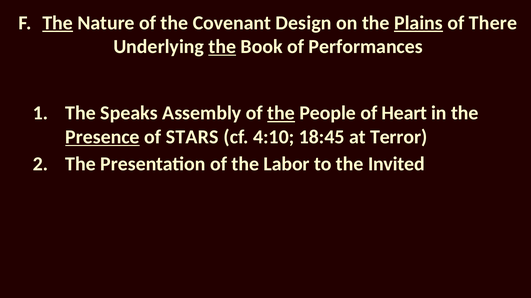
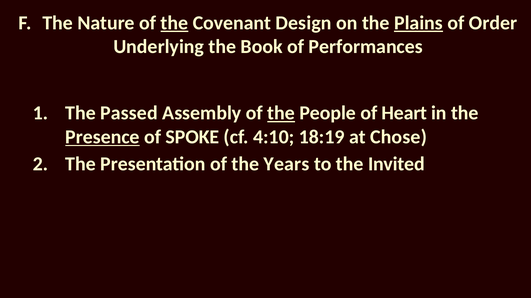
The underline: present -> none (58, 23)
the underline: none -> present (174, 23)
There: There -> Order (493, 23)
the underline: present -> none (222, 47)
Speaks: Speaks -> Passed (129, 113)
STARS: STARS -> SPOKE (192, 137)
18:45: 18:45 -> 18:19 (322, 137)
Terror: Terror -> Chose (398, 137)
Labor: Labor -> Years (286, 164)
